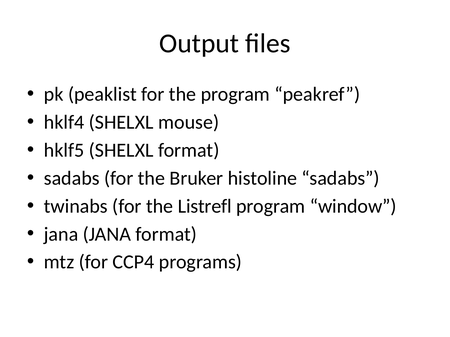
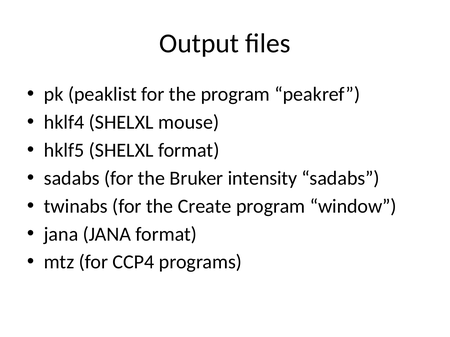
histoline: histoline -> intensity (262, 178)
Listrefl: Listrefl -> Create (205, 206)
